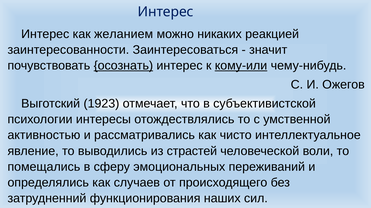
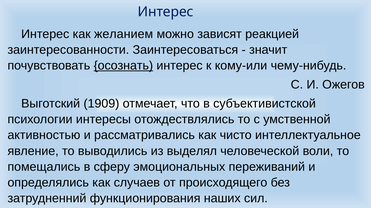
никаких: никаких -> зависят (220, 34)
кому-или underline: present -> none (241, 66)
1923: 1923 -> 1909 (101, 104)
страстей: страстей -> выделял (192, 151)
